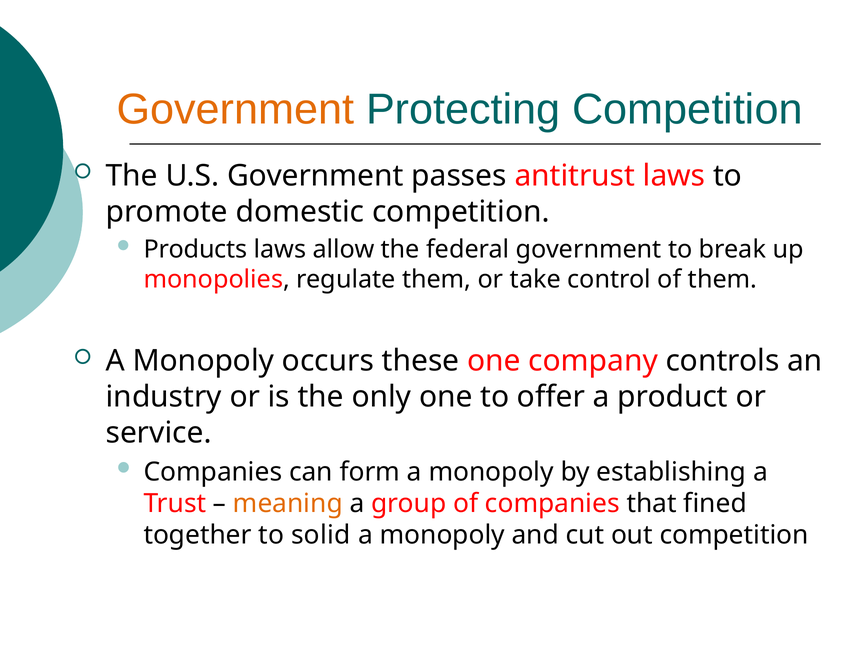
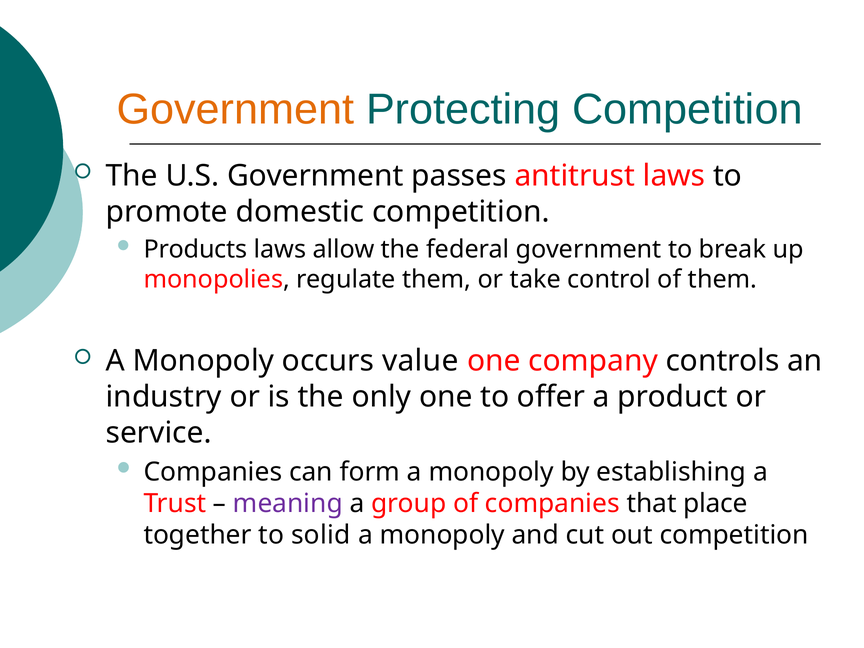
these: these -> value (420, 361)
meaning colour: orange -> purple (288, 504)
fined: fined -> place (715, 504)
